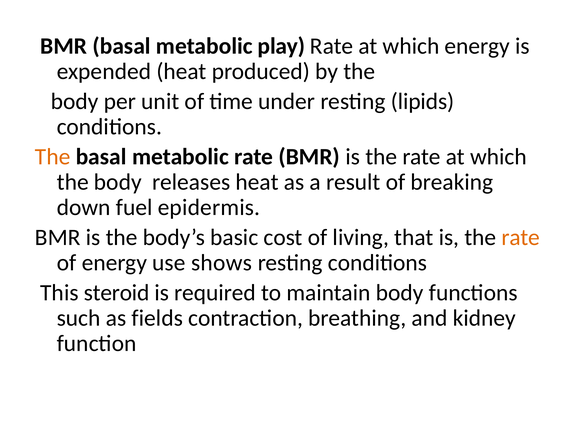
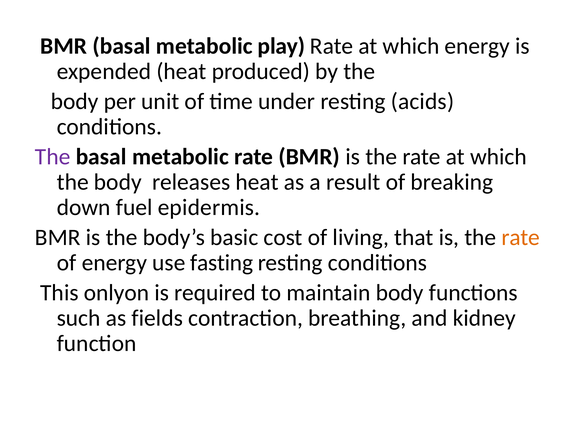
lipids: lipids -> acids (422, 101)
The colour: orange -> purple (53, 157)
shows: shows -> fasting (222, 263)
steroid: steroid -> onlyon (116, 293)
